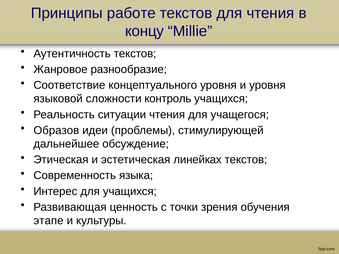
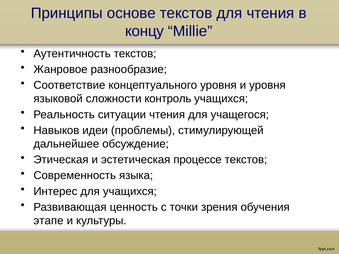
работе: работе -> основе (131, 13)
Образов: Образов -> Навыков (56, 130)
линейках: линейках -> процессе (198, 160)
